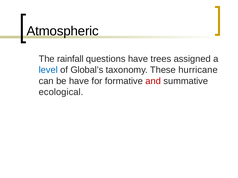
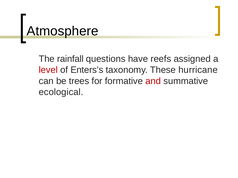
Atmospheric: Atmospheric -> Atmosphere (63, 31)
trees: trees -> reefs (161, 59)
level colour: blue -> red (48, 70)
Global’s: Global’s -> Enters’s (87, 70)
be have: have -> trees (79, 81)
